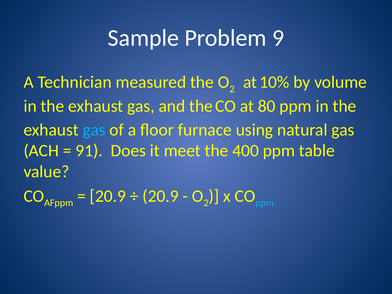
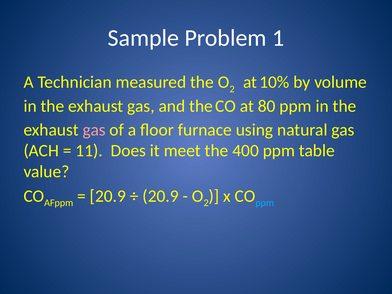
9: 9 -> 1 (278, 38)
gas colour: light blue -> pink (94, 130)
91: 91 -> 11 (89, 151)
